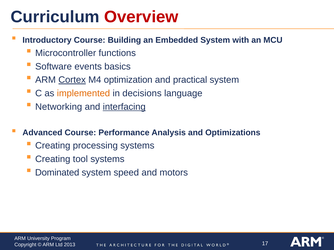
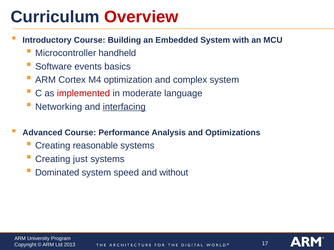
functions: functions -> handheld (117, 53)
Cortex underline: present -> none (72, 80)
practical: practical -> complex (190, 80)
implemented colour: orange -> red (83, 93)
decisions: decisions -> moderate (142, 93)
processing: processing -> reasonable (95, 146)
tool: tool -> just (80, 159)
motors: motors -> without (174, 173)
